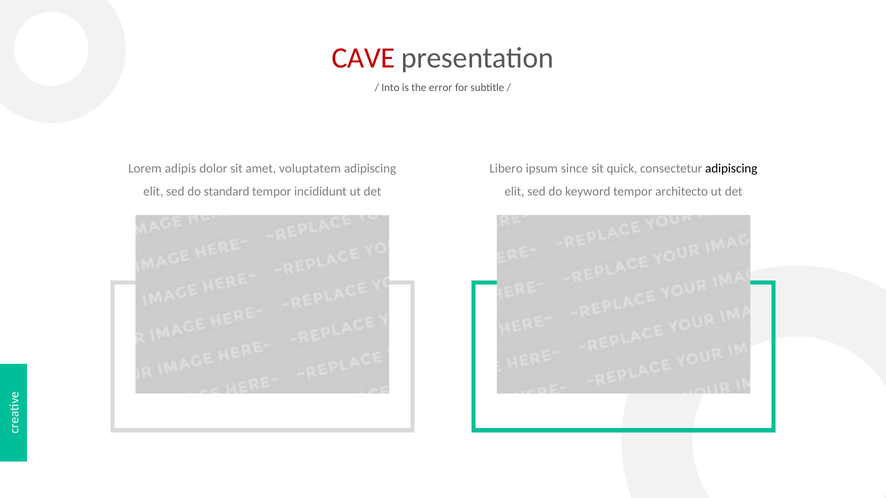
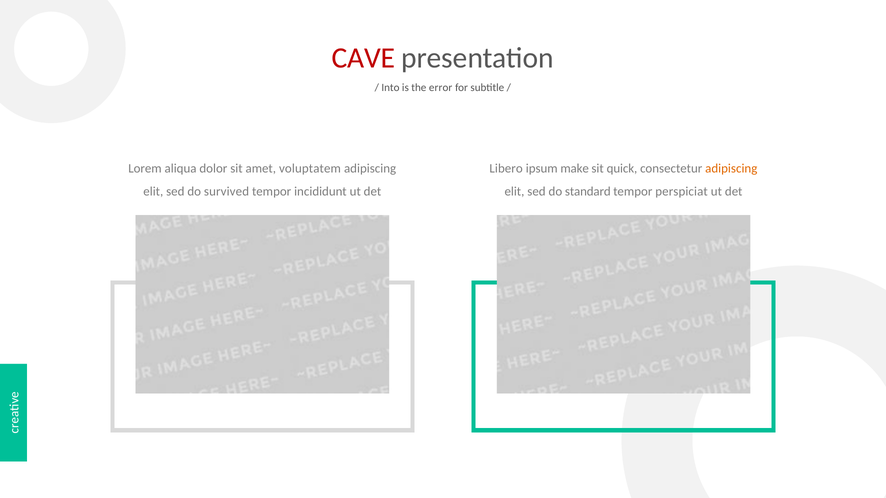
adipis: adipis -> aliqua (181, 169)
since: since -> make (575, 169)
adipiscing colour: black -> orange (731, 169)
standard: standard -> survived (227, 192)
keyword: keyword -> standard (588, 192)
architecto: architecto -> perspiciat (682, 192)
